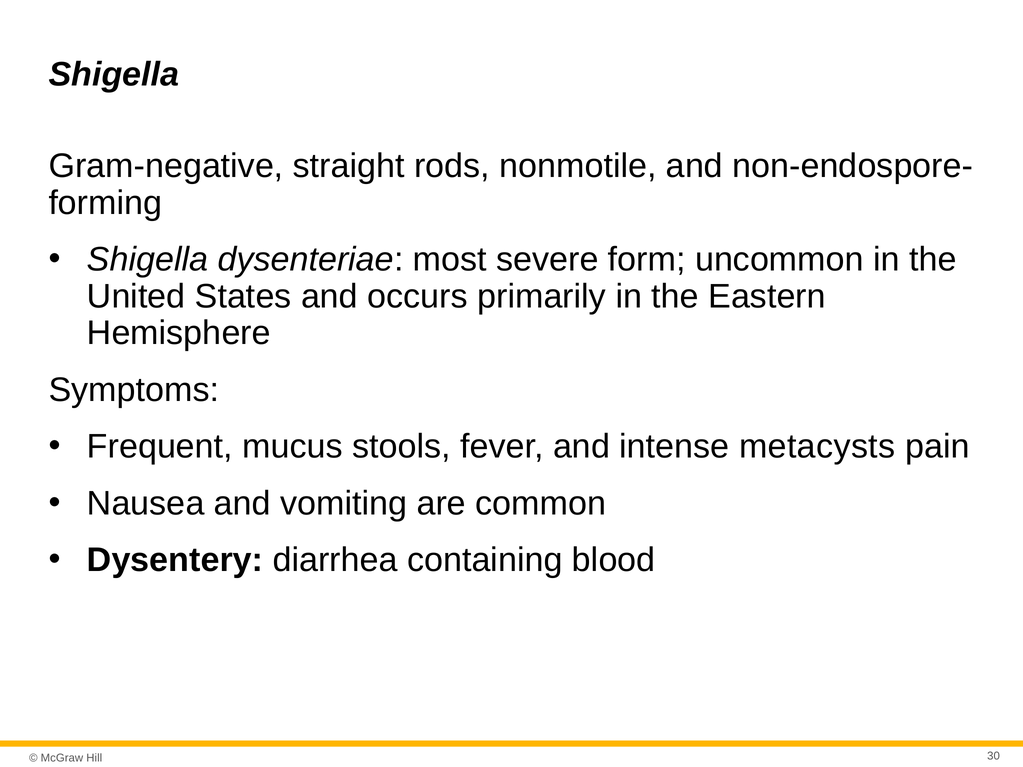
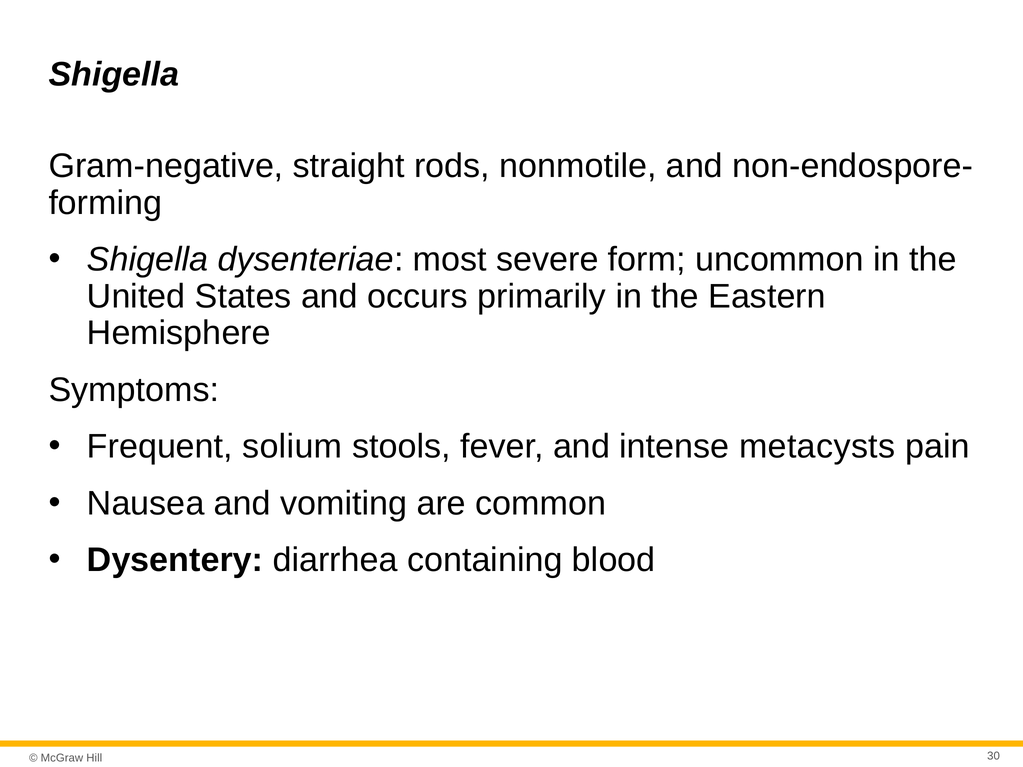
mucus: mucus -> solium (292, 447)
